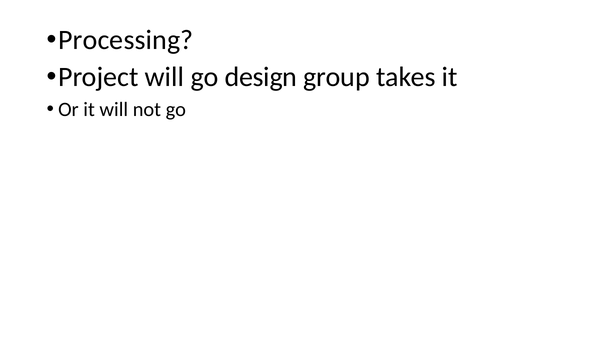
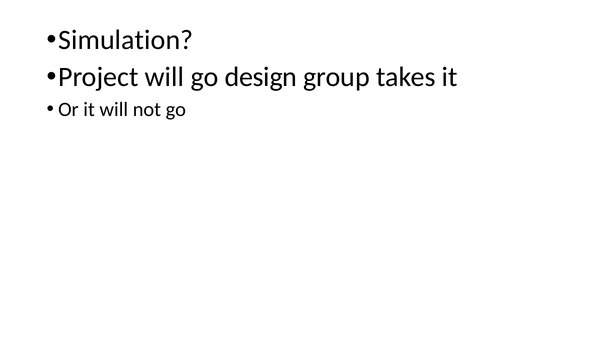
Processing: Processing -> Simulation (126, 40)
